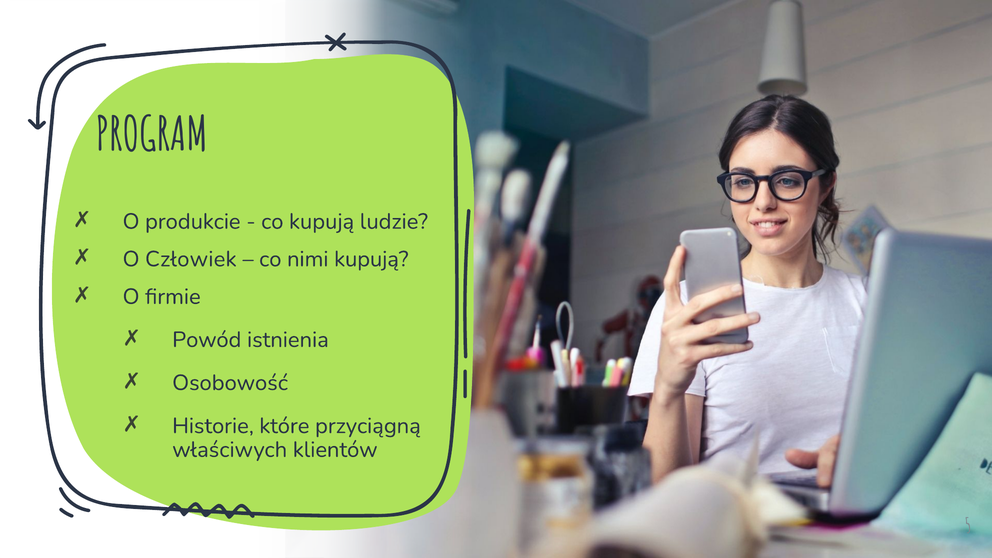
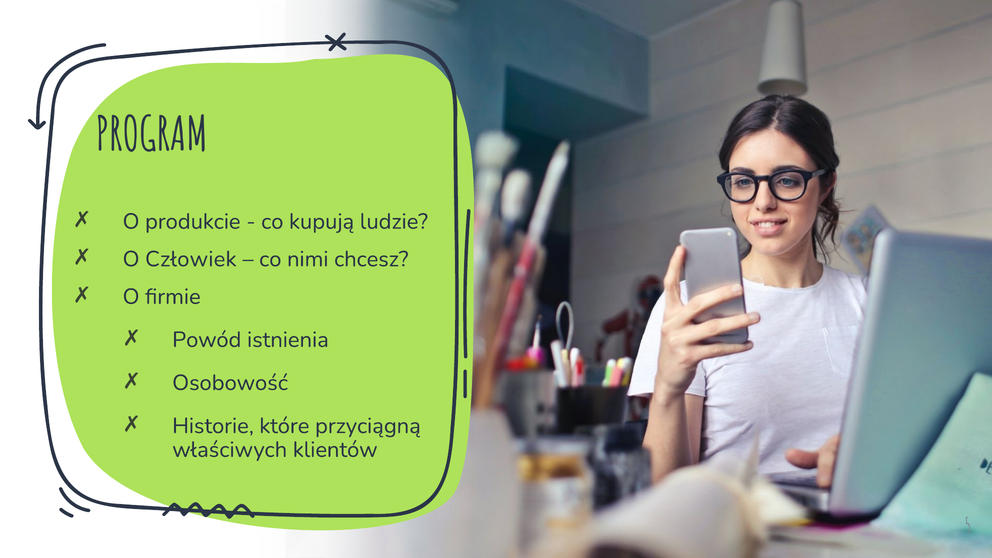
nimi kupują: kupują -> chcesz (371, 259)
